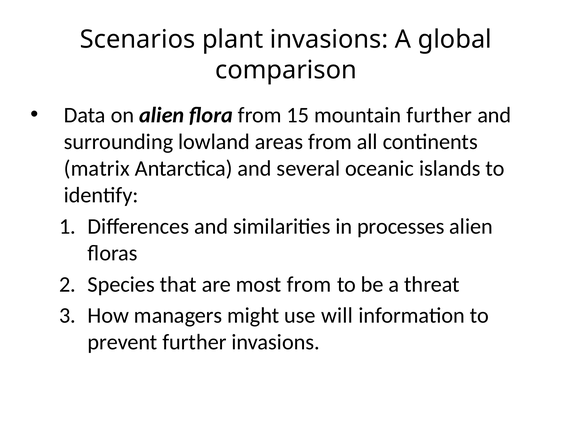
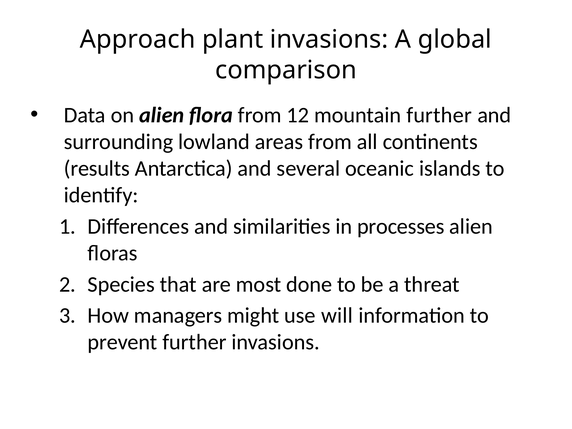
Scenarios: Scenarios -> Approach (138, 39)
15: 15 -> 12 (298, 115)
matrix: matrix -> results (97, 169)
most from: from -> done (309, 284)
